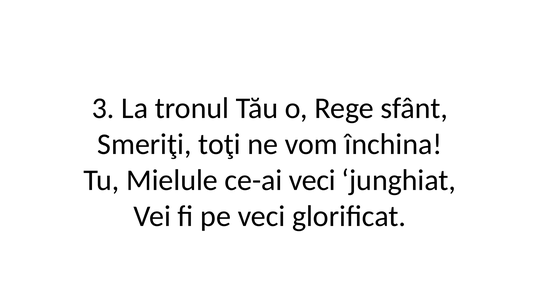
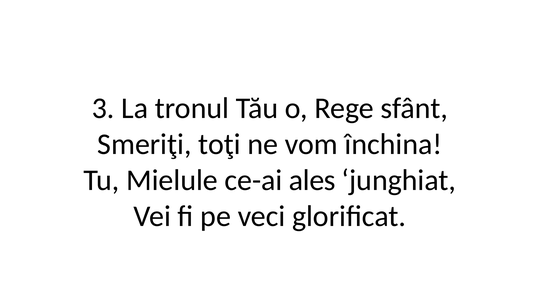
ce-ai veci: veci -> ales (312, 180)
